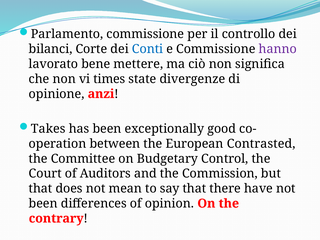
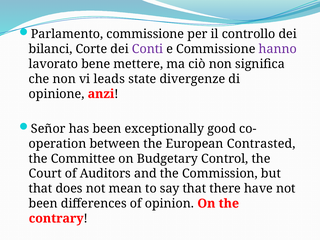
Conti colour: blue -> purple (148, 49)
times: times -> leads (109, 79)
Takes: Takes -> Señor (48, 129)
